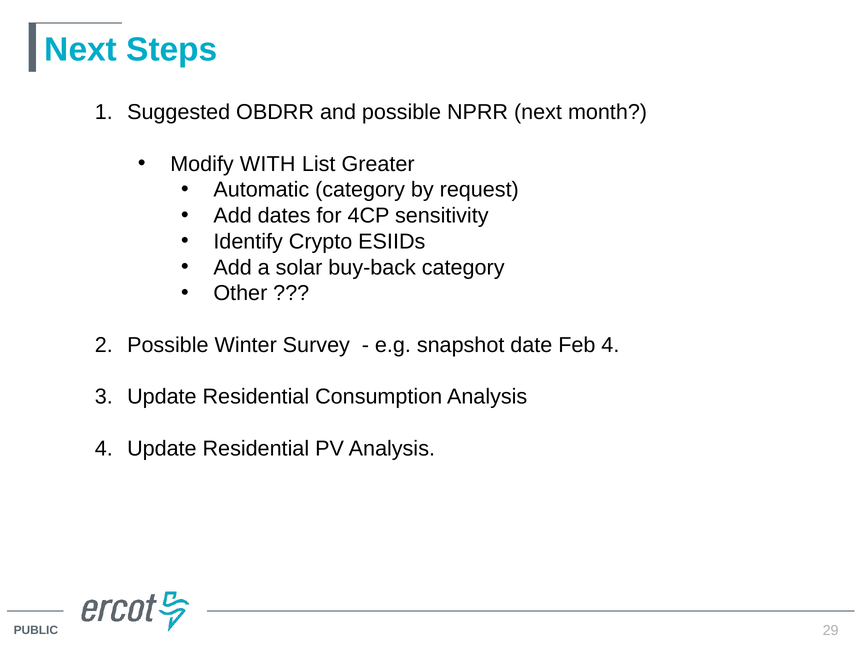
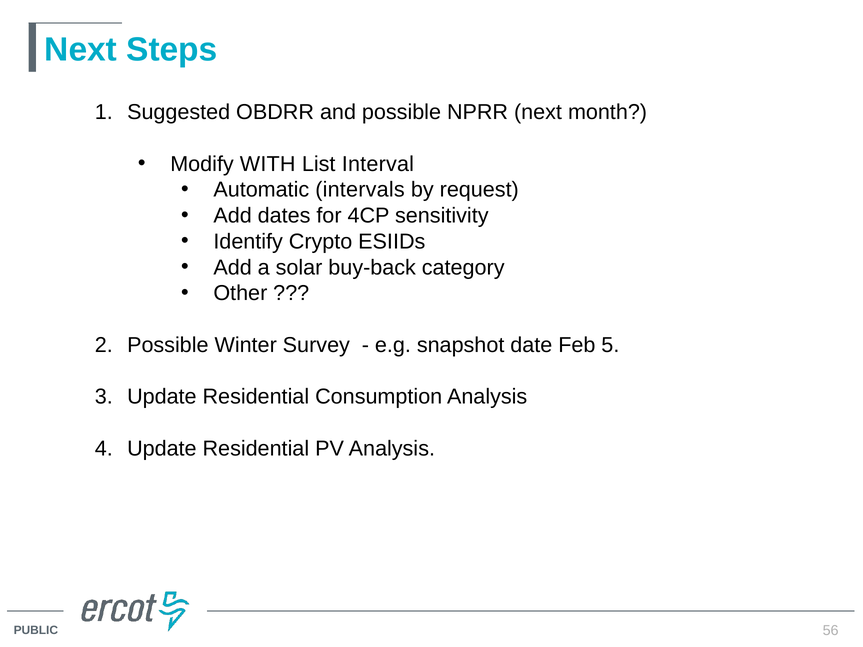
Greater: Greater -> Interval (378, 164)
Automatic category: category -> intervals (360, 190)
Feb 4: 4 -> 5 (610, 345)
29: 29 -> 56 (831, 631)
